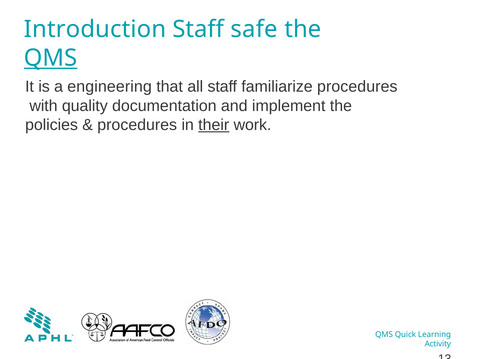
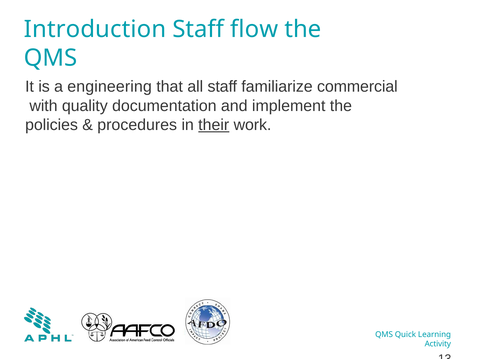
safe: safe -> flow (254, 29)
QMS underline: present -> none (51, 58)
familiarize procedures: procedures -> commercial (357, 87)
